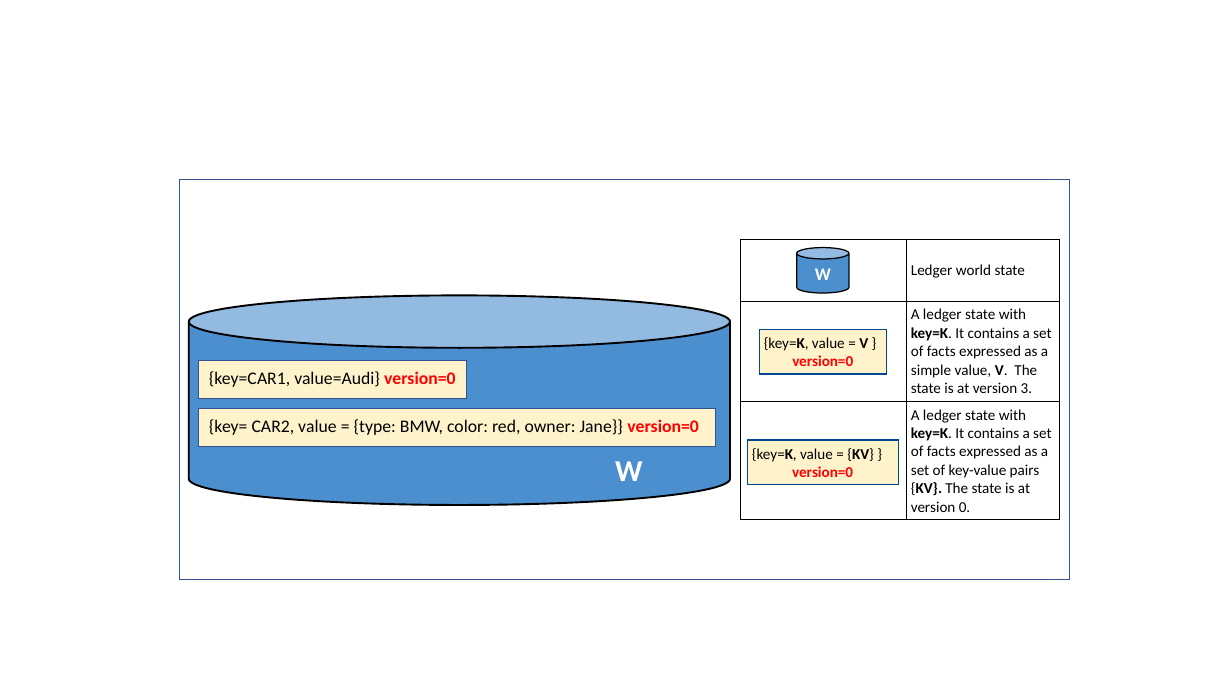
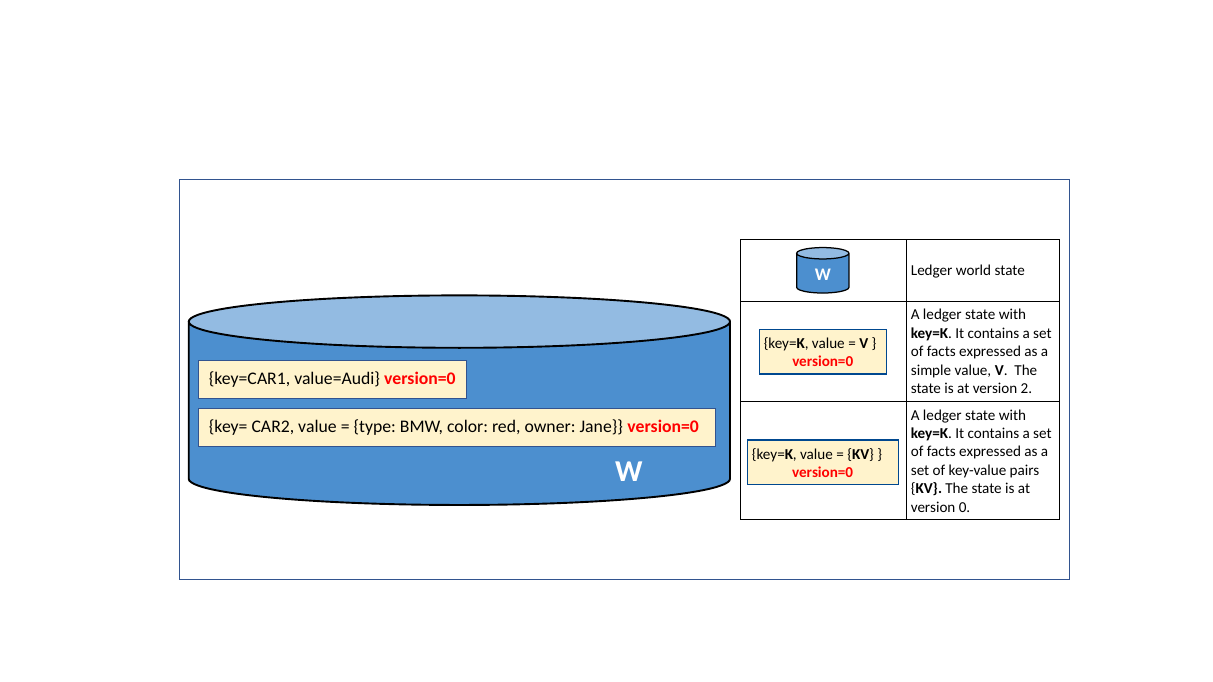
3: 3 -> 2 (1026, 389)
